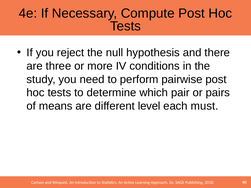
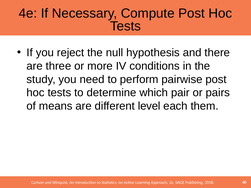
must: must -> them (205, 106)
